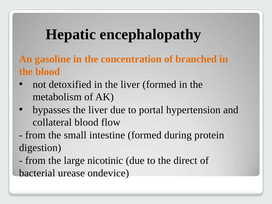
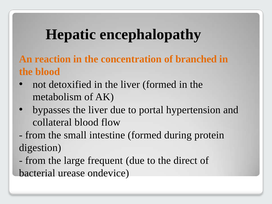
gasoline: gasoline -> reaction (53, 59)
nicotinic: nicotinic -> frequent (105, 161)
